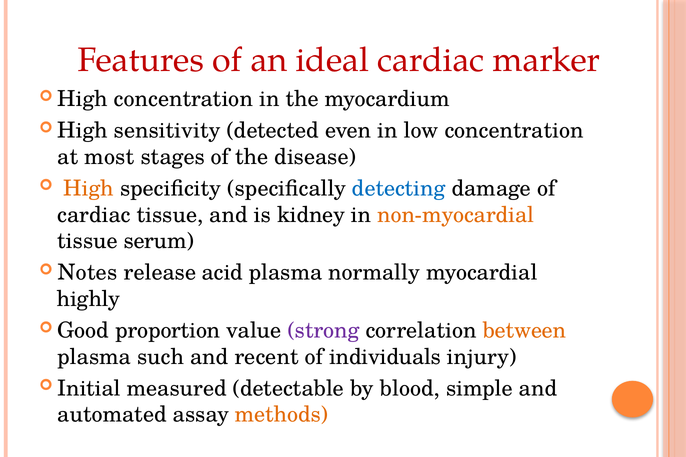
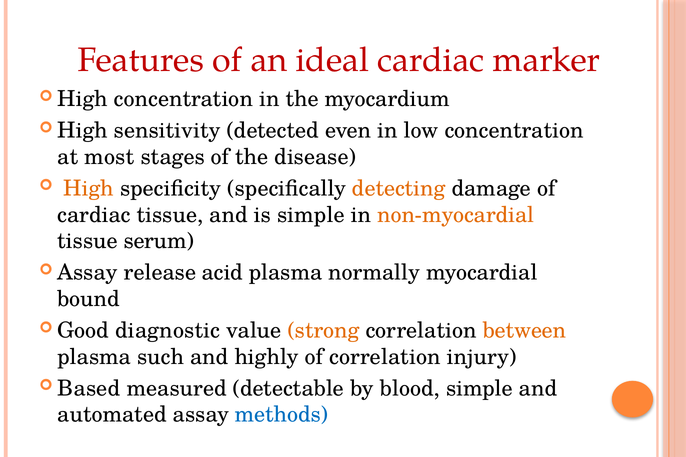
detecting colour: blue -> orange (399, 189)
is kidney: kidney -> simple (311, 215)
Notes: Notes -> Assay (88, 273)
highly: highly -> bound (89, 299)
proportion: proportion -> diagnostic (168, 331)
strong colour: purple -> orange (324, 331)
recent: recent -> highly (267, 357)
of individuals: individuals -> correlation (385, 357)
Initial: Initial -> Based (89, 389)
methods colour: orange -> blue (282, 415)
